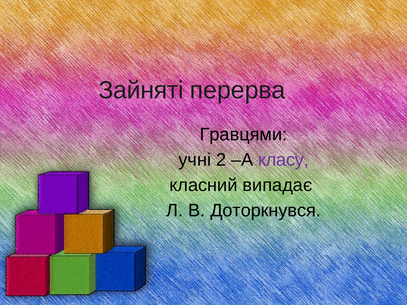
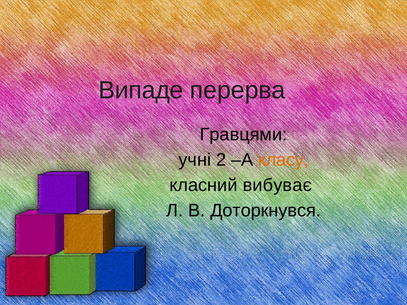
Зайняті: Зайняті -> Випаде (141, 90)
класу colour: purple -> orange (283, 160)
випадає: випадає -> вибуває (277, 185)
